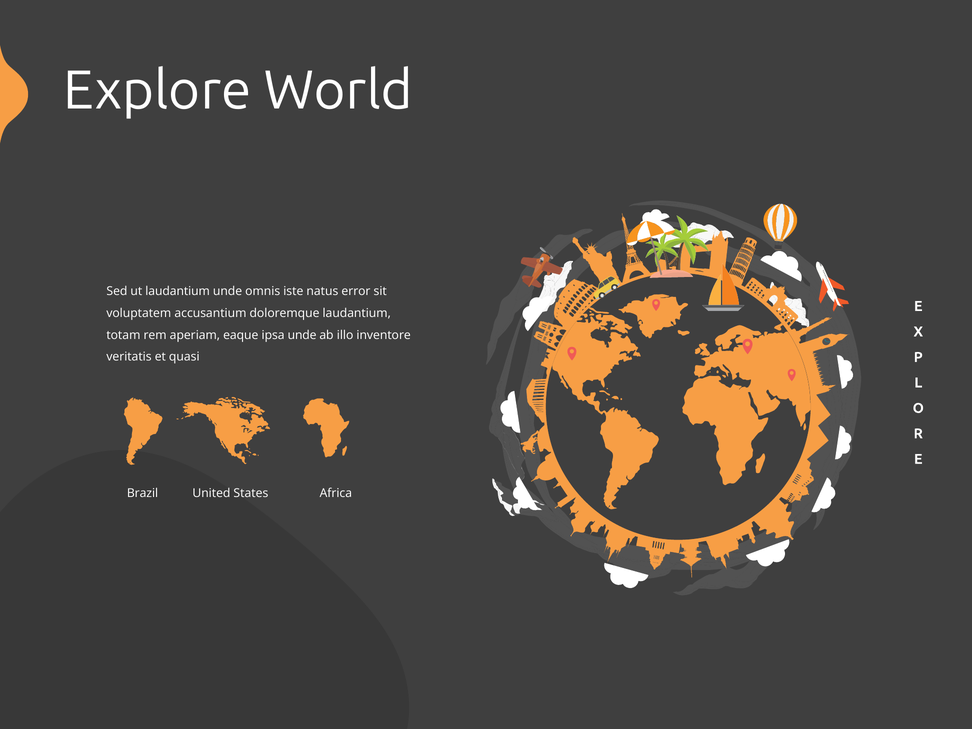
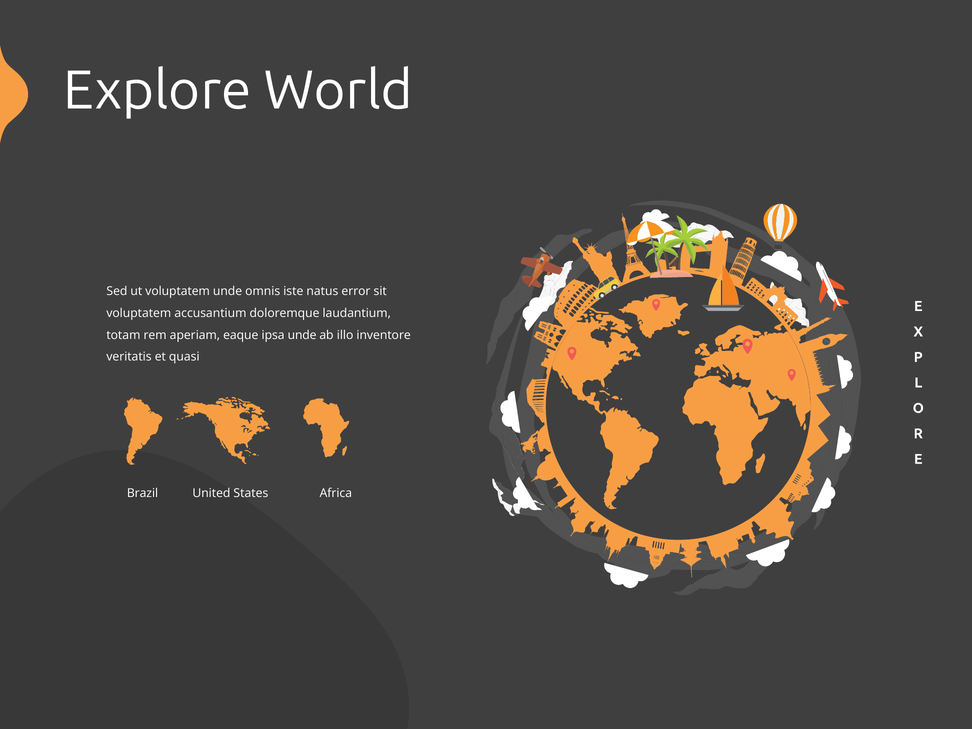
ut laudantium: laudantium -> voluptatem (178, 291)
